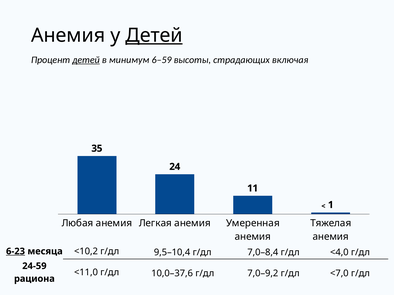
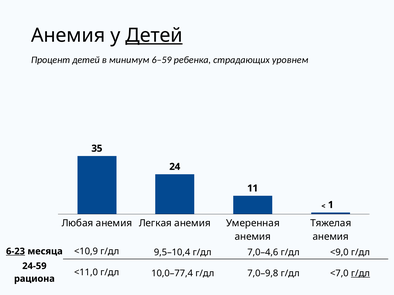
детей underline: present -> none (86, 60)
высоты: высоты -> ребенка (192, 60)
включая: включая -> уровнем (290, 60)
<10,2: <10,2 -> <10,9 (86, 252)
7,0–8,4: 7,0–8,4 -> 7,0–4,6 (263, 253)
<4,0: <4,0 -> <9,0 (339, 253)
10,0–37,6: 10,0–37,6 -> 10,0–77,4 (172, 274)
7,0–9,2: 7,0–9,2 -> 7,0–9,8 (263, 274)
г/дл underline: none -> present (360, 274)
